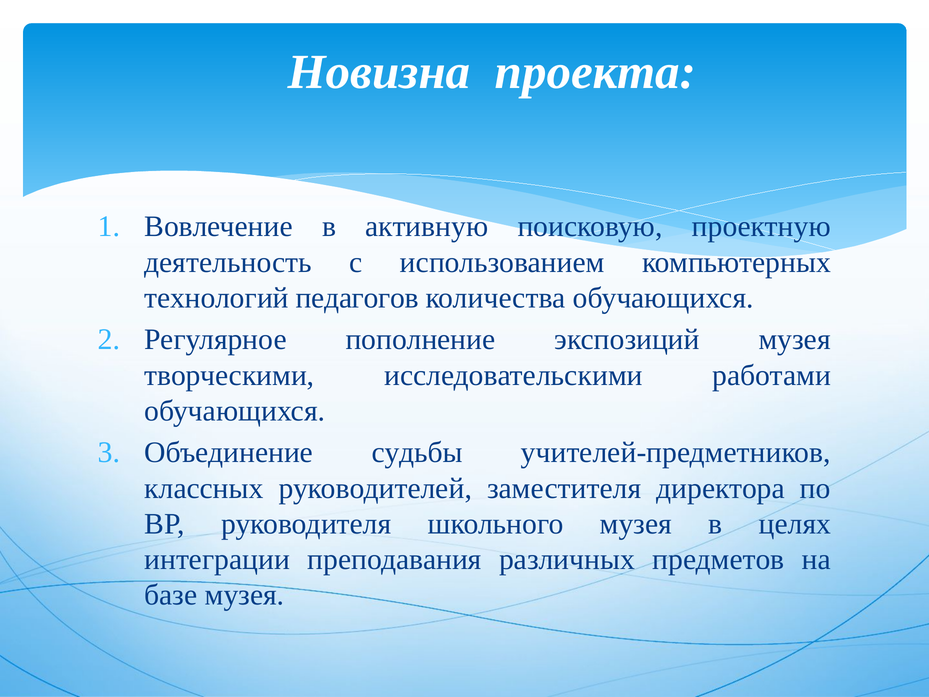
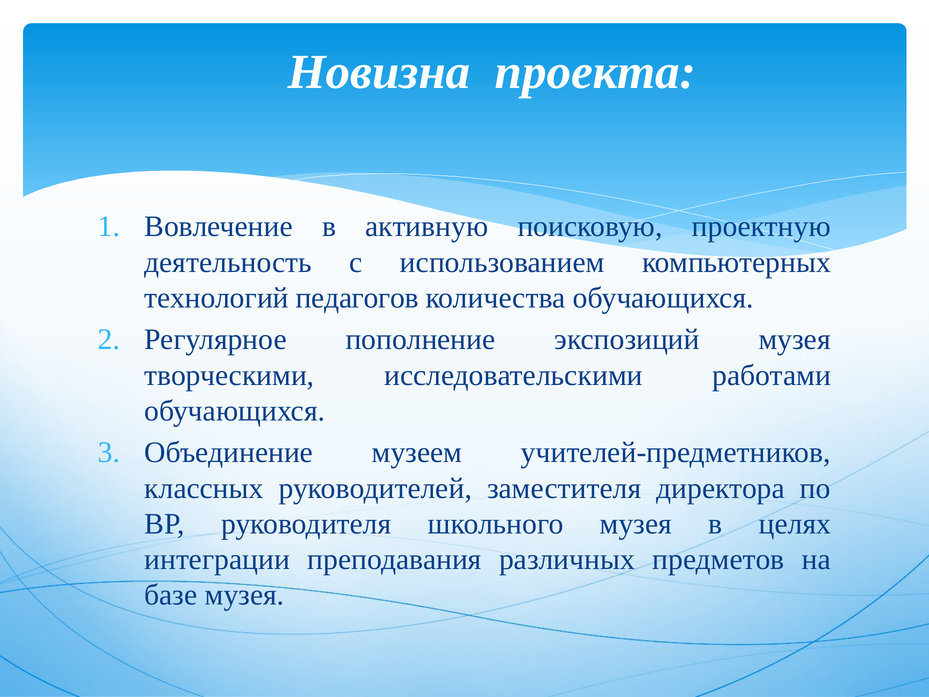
судьбы: судьбы -> музеем (417, 452)
